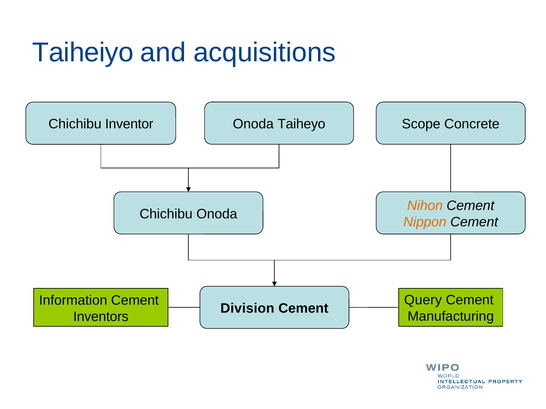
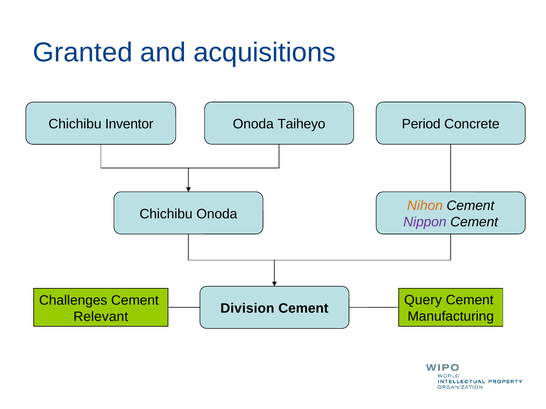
Taiheiyo: Taiheiyo -> Granted (83, 52)
Scope: Scope -> Period (421, 124)
Nippon colour: orange -> purple (425, 222)
Information: Information -> Challenges (73, 301)
Inventors: Inventors -> Relevant (101, 317)
